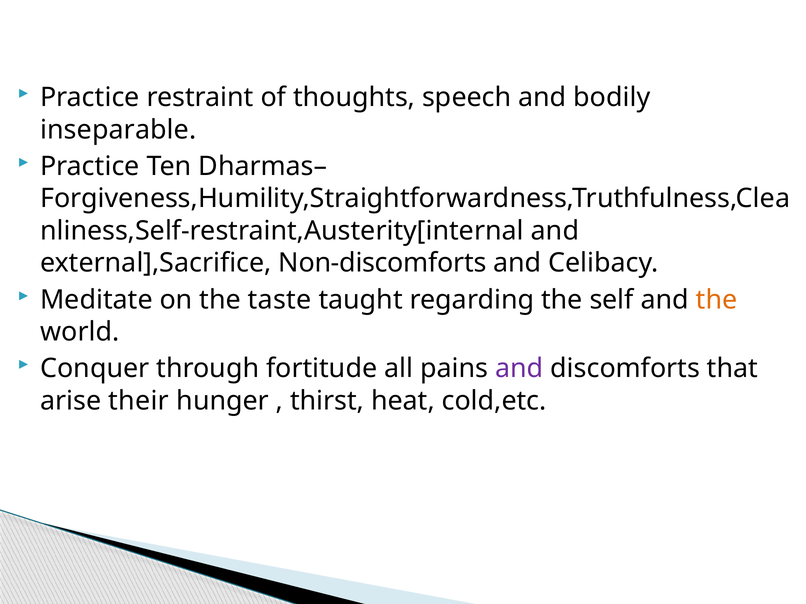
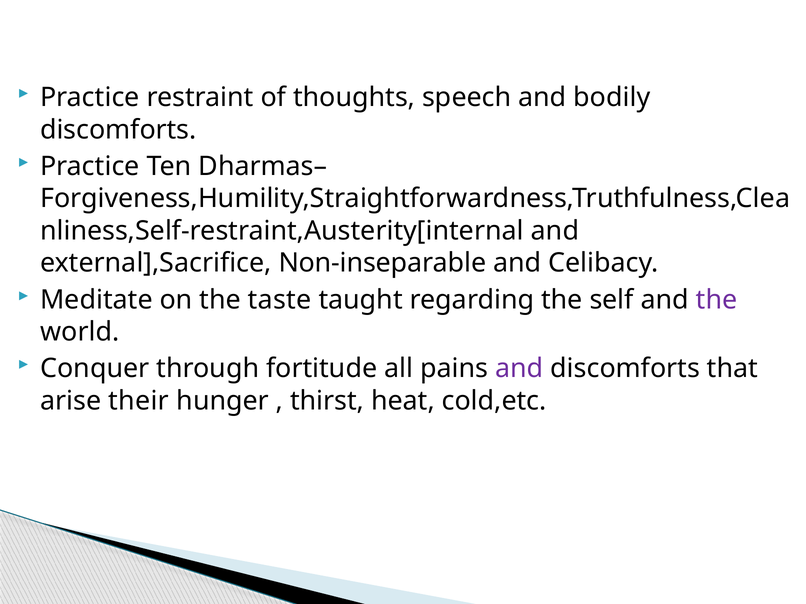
inseparable: inseparable -> discomforts (118, 130)
Non-discomforts: Non-discomforts -> Non-inseparable (382, 263)
the colour: orange -> purple (717, 300)
